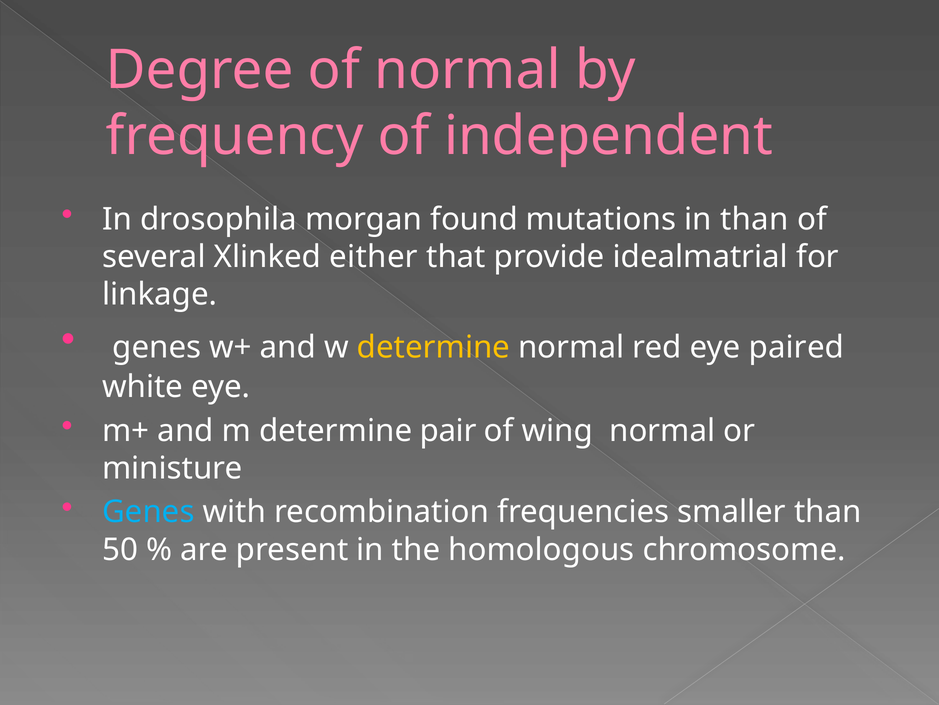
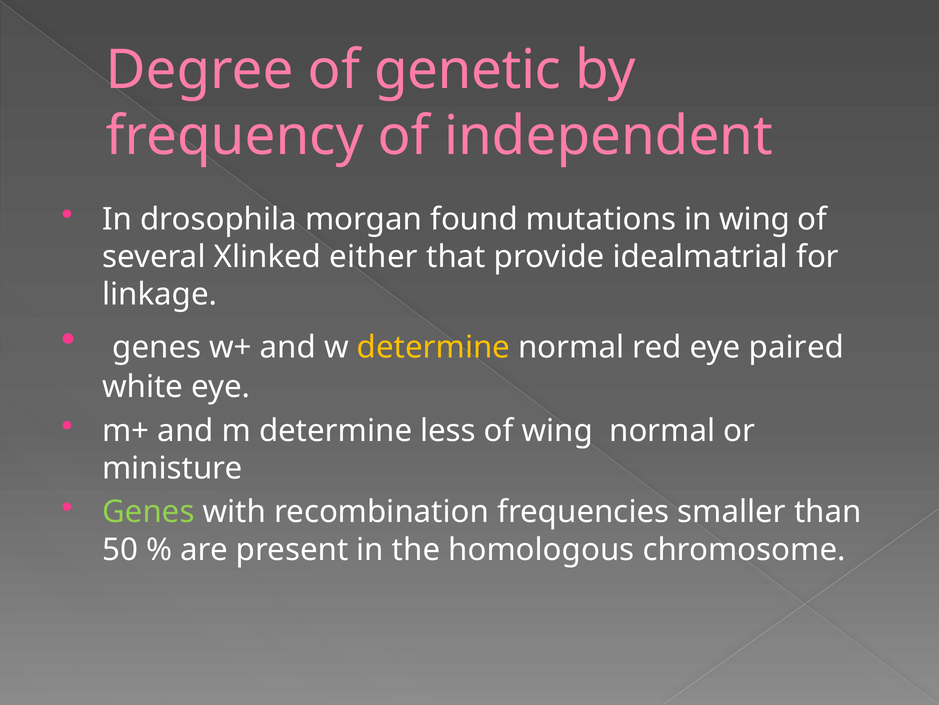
of normal: normal -> genetic (468, 70)
in than: than -> wing (755, 219)
pair: pair -> less (448, 430)
Genes colour: light blue -> light green (148, 512)
